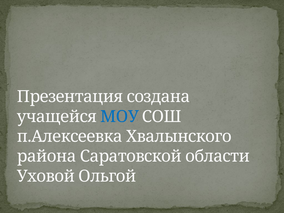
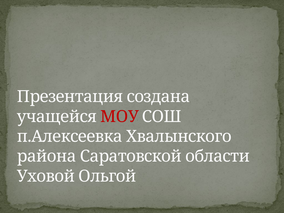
МОУ colour: blue -> red (120, 117)
